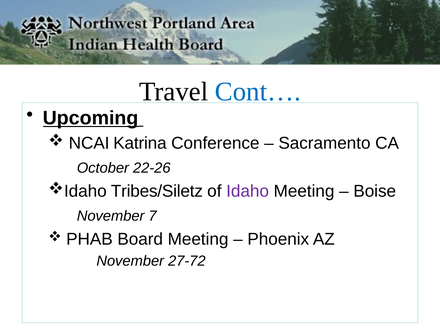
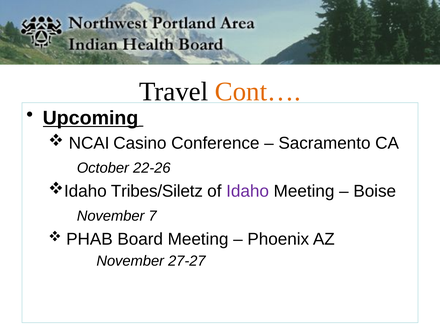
Cont… colour: blue -> orange (258, 92)
Katrina: Katrina -> Casino (140, 143)
27-72: 27-72 -> 27-27 (187, 261)
